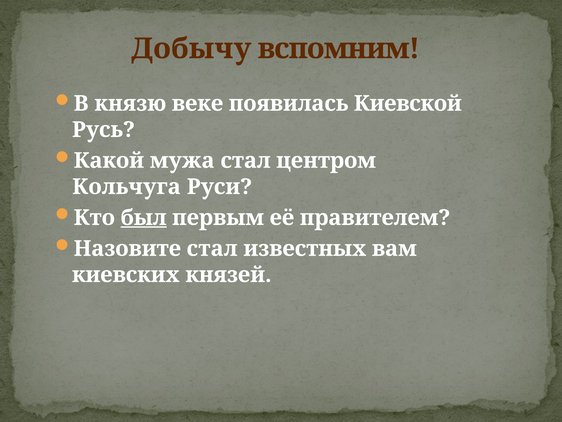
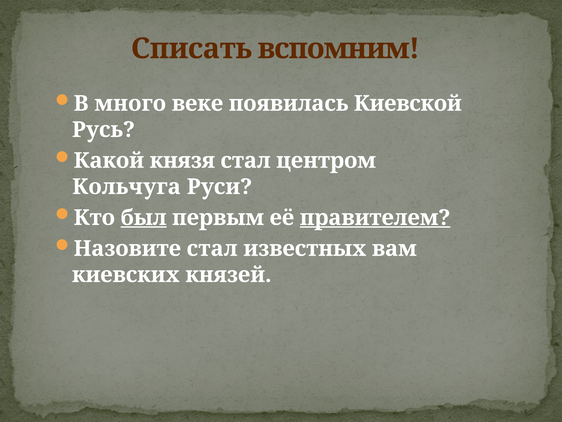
Добычу: Добычу -> Списать (192, 49)
князю: князю -> много (130, 103)
мужа: мужа -> князя (182, 160)
правителем underline: none -> present (375, 217)
